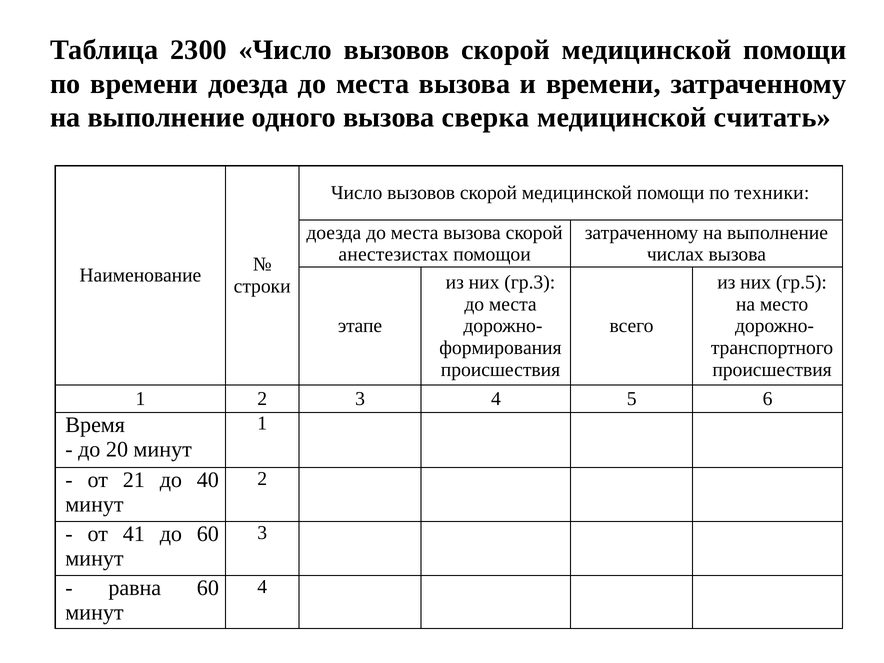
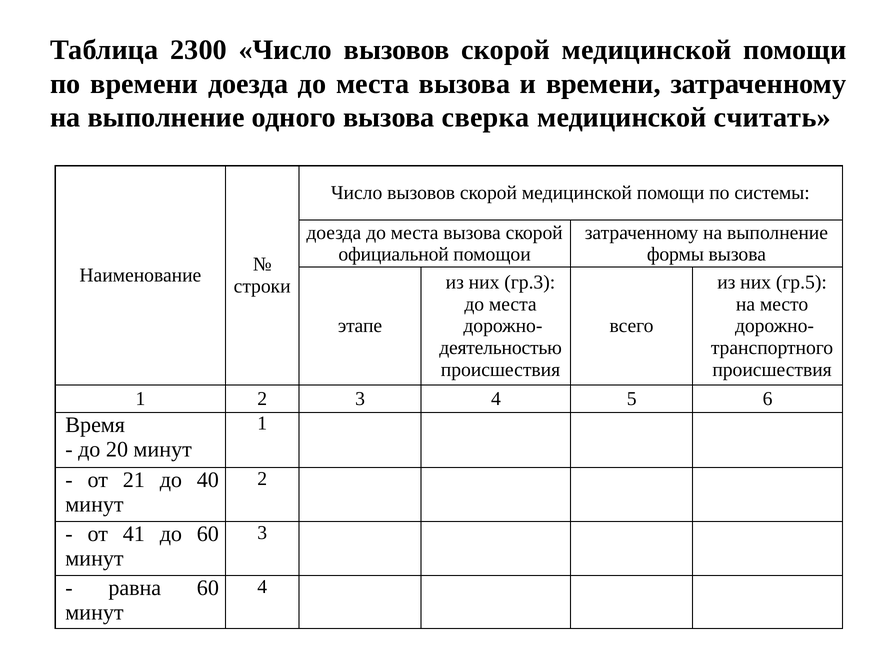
техники: техники -> системы (772, 193)
анестезистах: анестезистах -> официальной (394, 254)
числах: числах -> формы (675, 254)
формирования: формирования -> деятельностью (501, 348)
